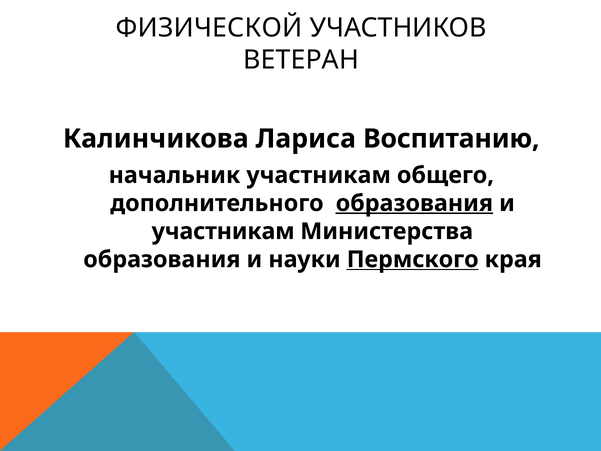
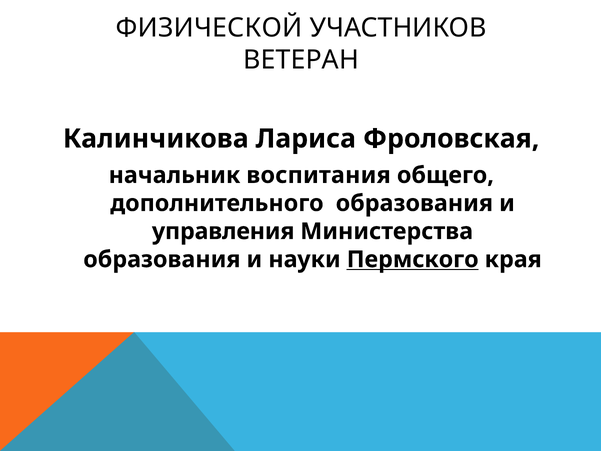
Воспитанию: Воспитанию -> Фроловская (451, 139)
начальник участникам: участникам -> воспитания (319, 175)
образования underline: present -> none (414, 203)
участникам: участникам -> управления (223, 231)
